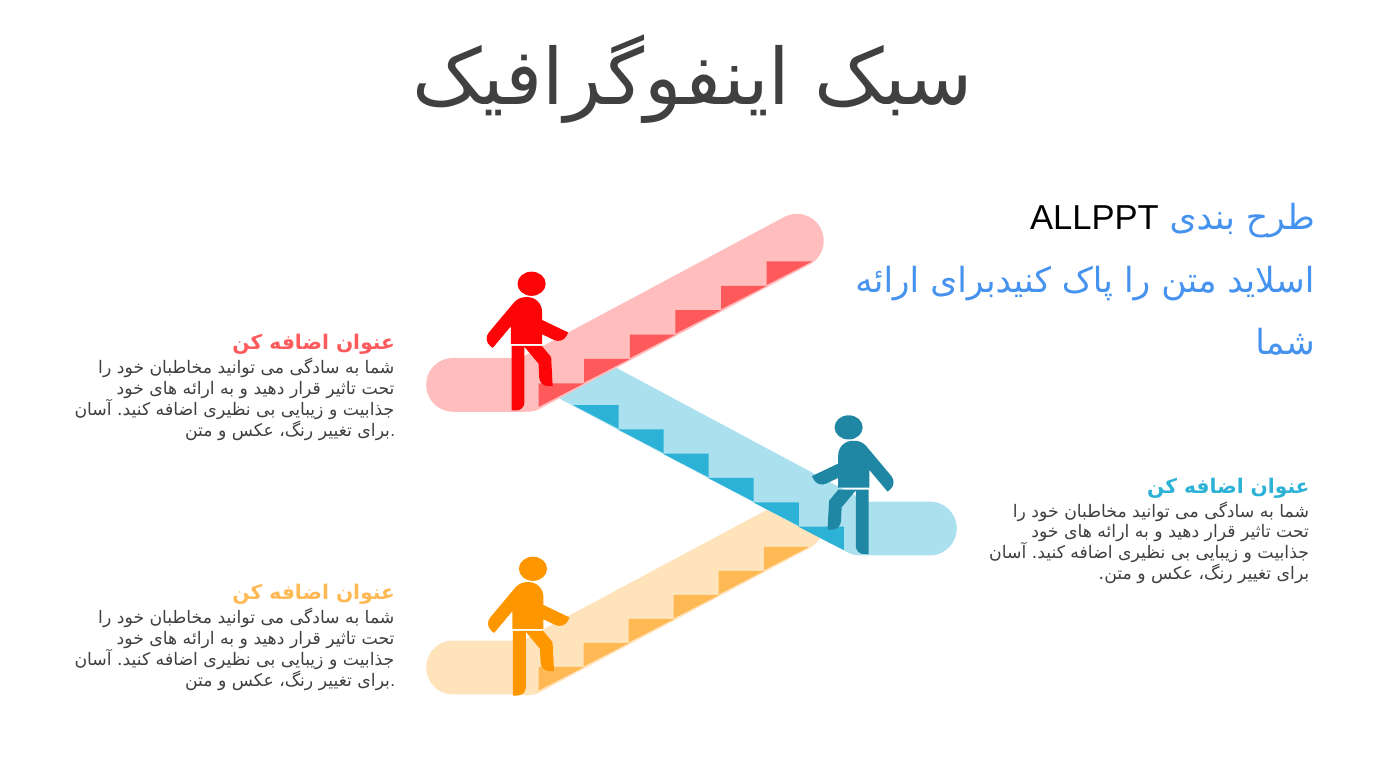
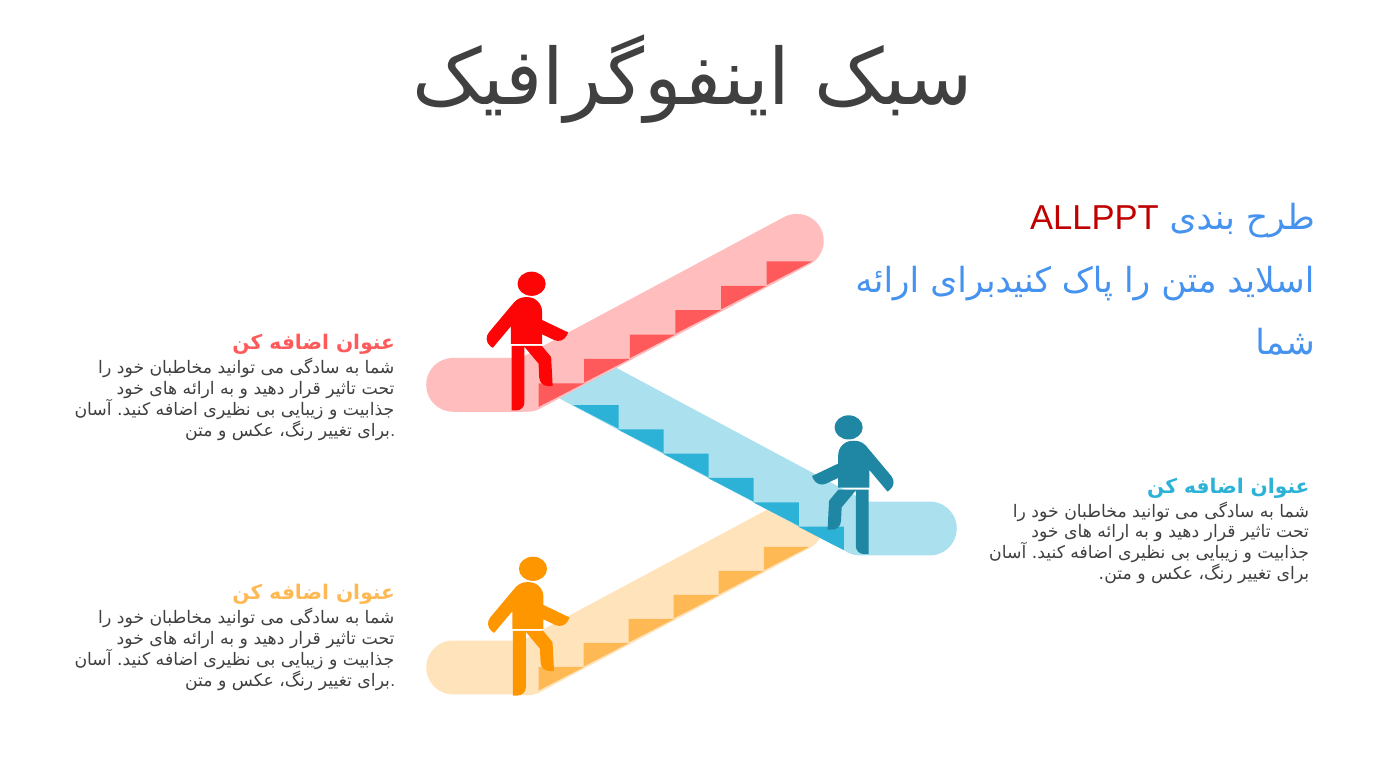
ALLPPT colour: black -> red (1094, 219)
